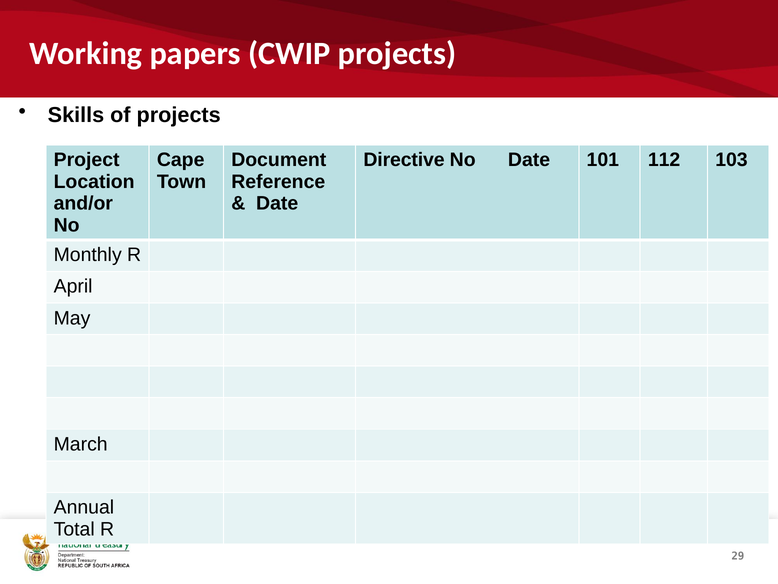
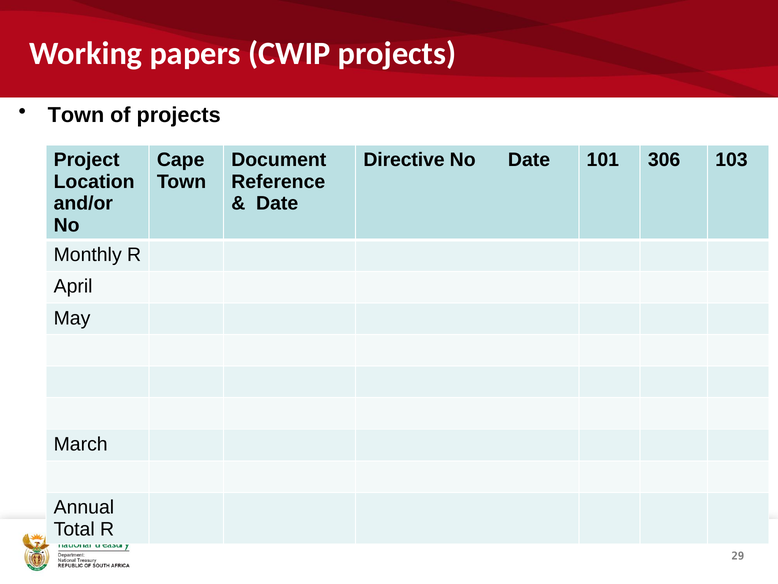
Skills: Skills -> Town (76, 115)
112: 112 -> 306 (664, 160)
